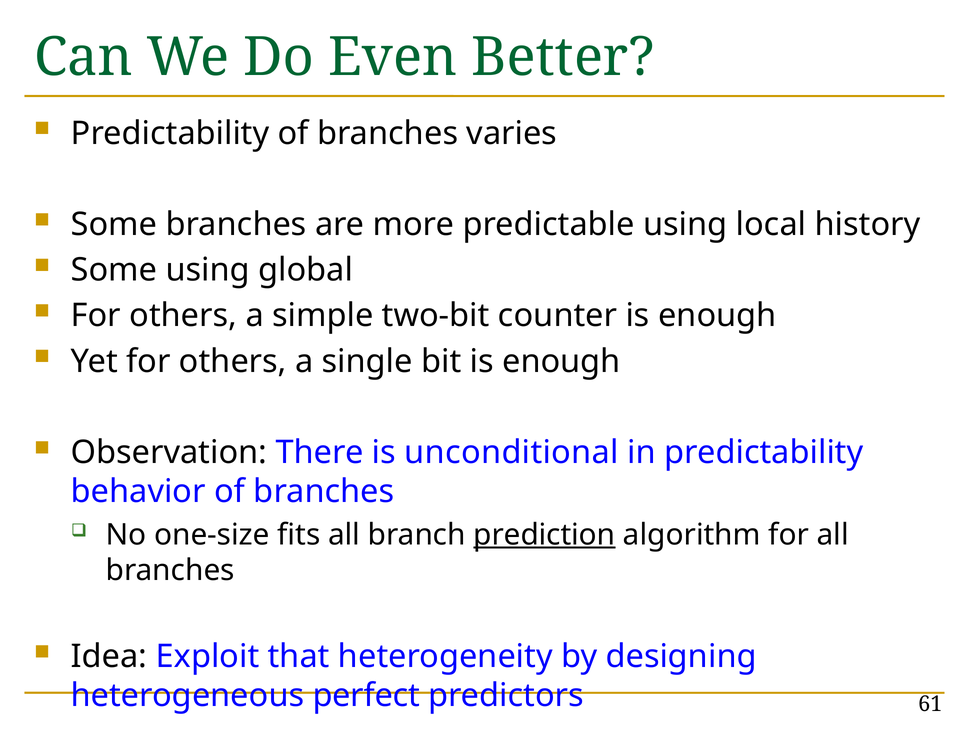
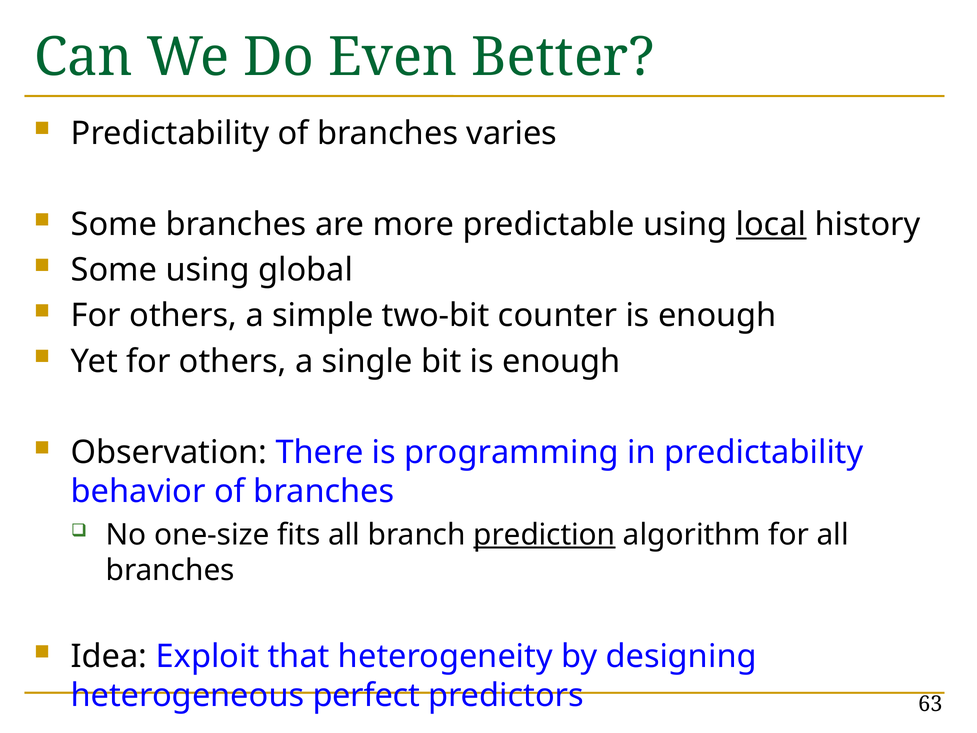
local underline: none -> present (771, 224)
unconditional: unconditional -> programming (512, 452)
61: 61 -> 63 (930, 704)
